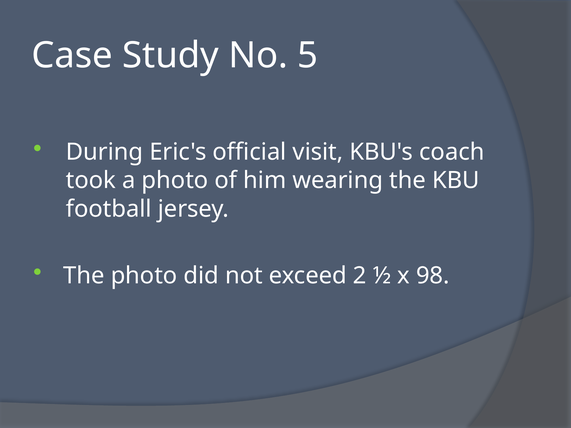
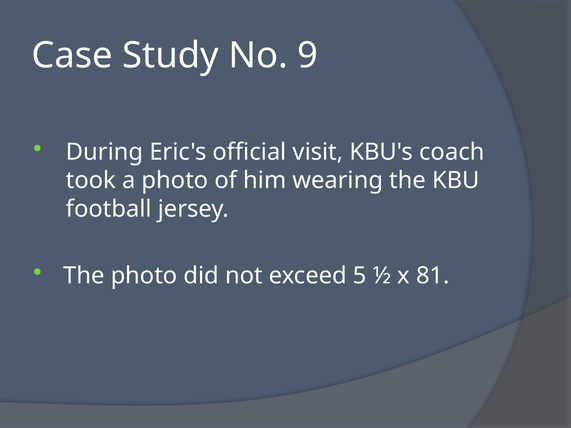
5: 5 -> 9 (308, 55)
2: 2 -> 5 (360, 276)
98: 98 -> 81 (433, 276)
